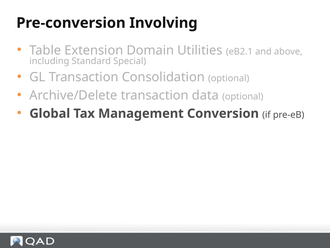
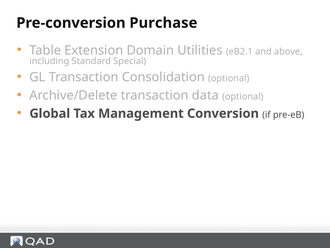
Involving: Involving -> Purchase (163, 23)
